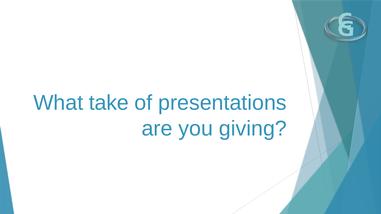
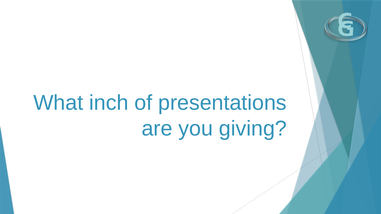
take: take -> inch (109, 103)
